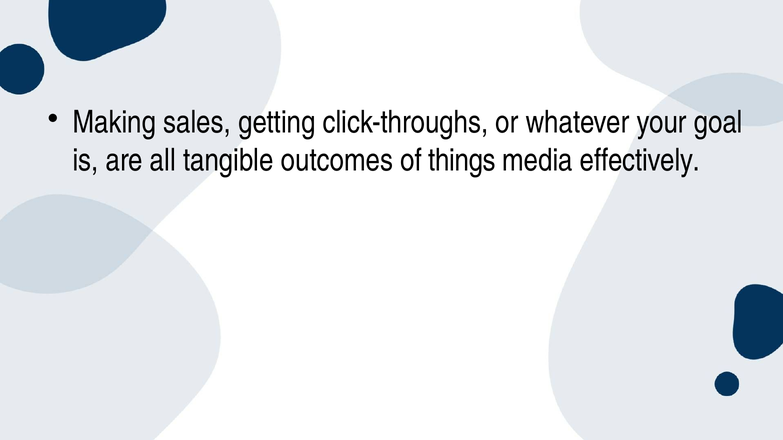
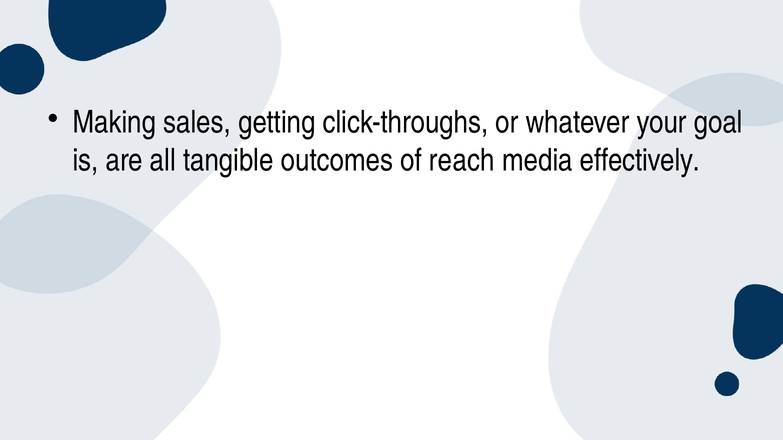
things: things -> reach (462, 160)
